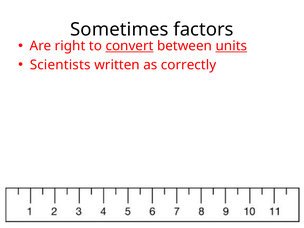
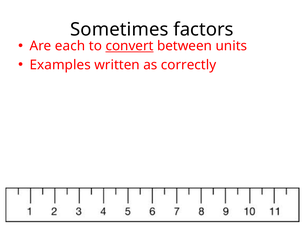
right: right -> each (70, 46)
units underline: present -> none (231, 46)
Scientists: Scientists -> Examples (60, 65)
